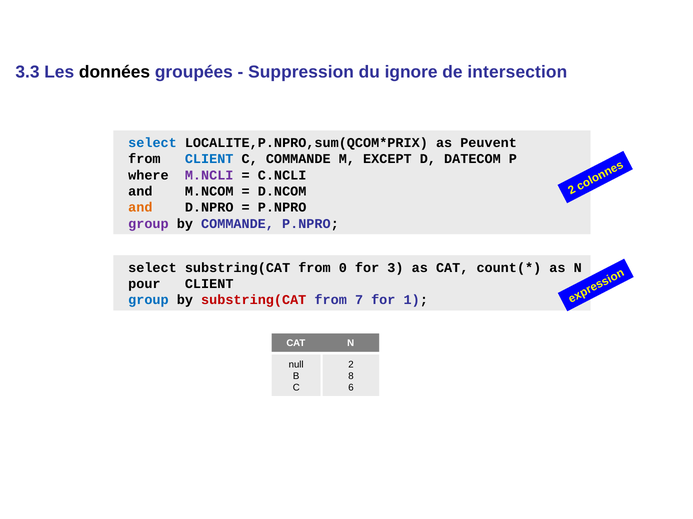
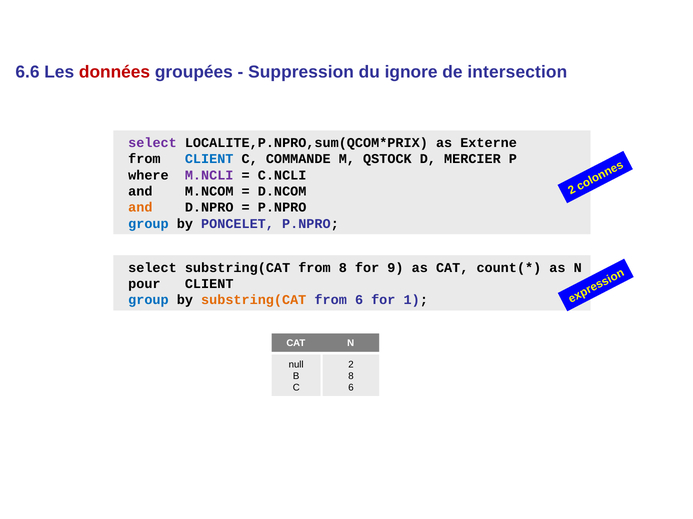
3.3: 3.3 -> 6.6 (28, 72)
données colour: black -> red (115, 72)
select colour: blue -> purple (153, 143)
Peuvent: Peuvent -> Externe (489, 143)
EXCEPT: EXCEPT -> QSTOCK (387, 159)
DATECOM: DATECOM -> MERCIER (472, 159)
group colour: purple -> blue (148, 224)
by COMMANDE: COMMANDE -> PONCELET (238, 224)
from 0: 0 -> 8 (343, 268)
3: 3 -> 9 (395, 268)
substring(CAT colour: red -> orange (254, 300)
from 7: 7 -> 6 (359, 300)
